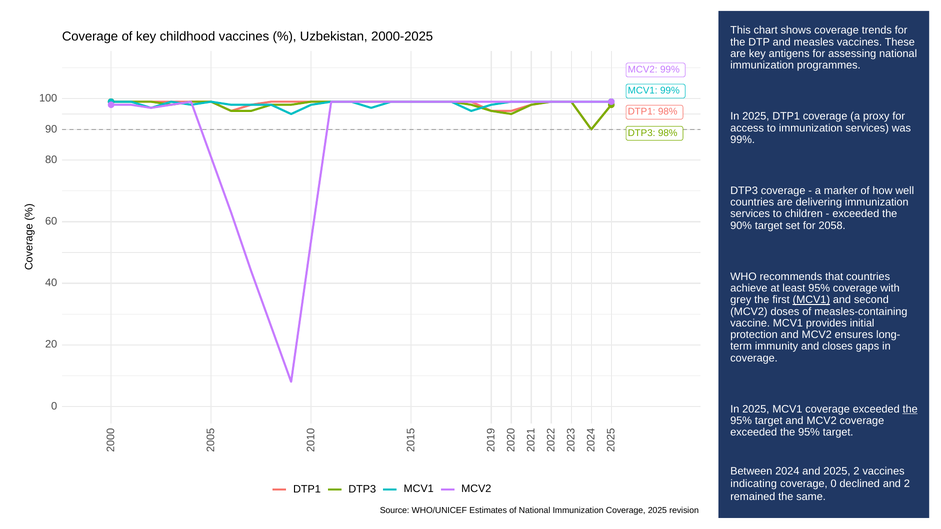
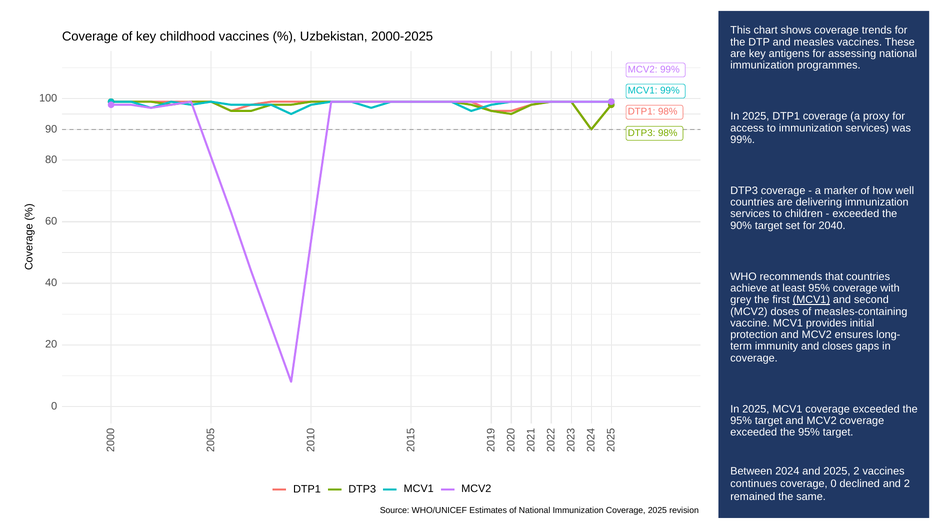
2058: 2058 -> 2040 (832, 226)
the underline: present -> none (910, 409)
indicating: indicating -> continues (754, 484)
